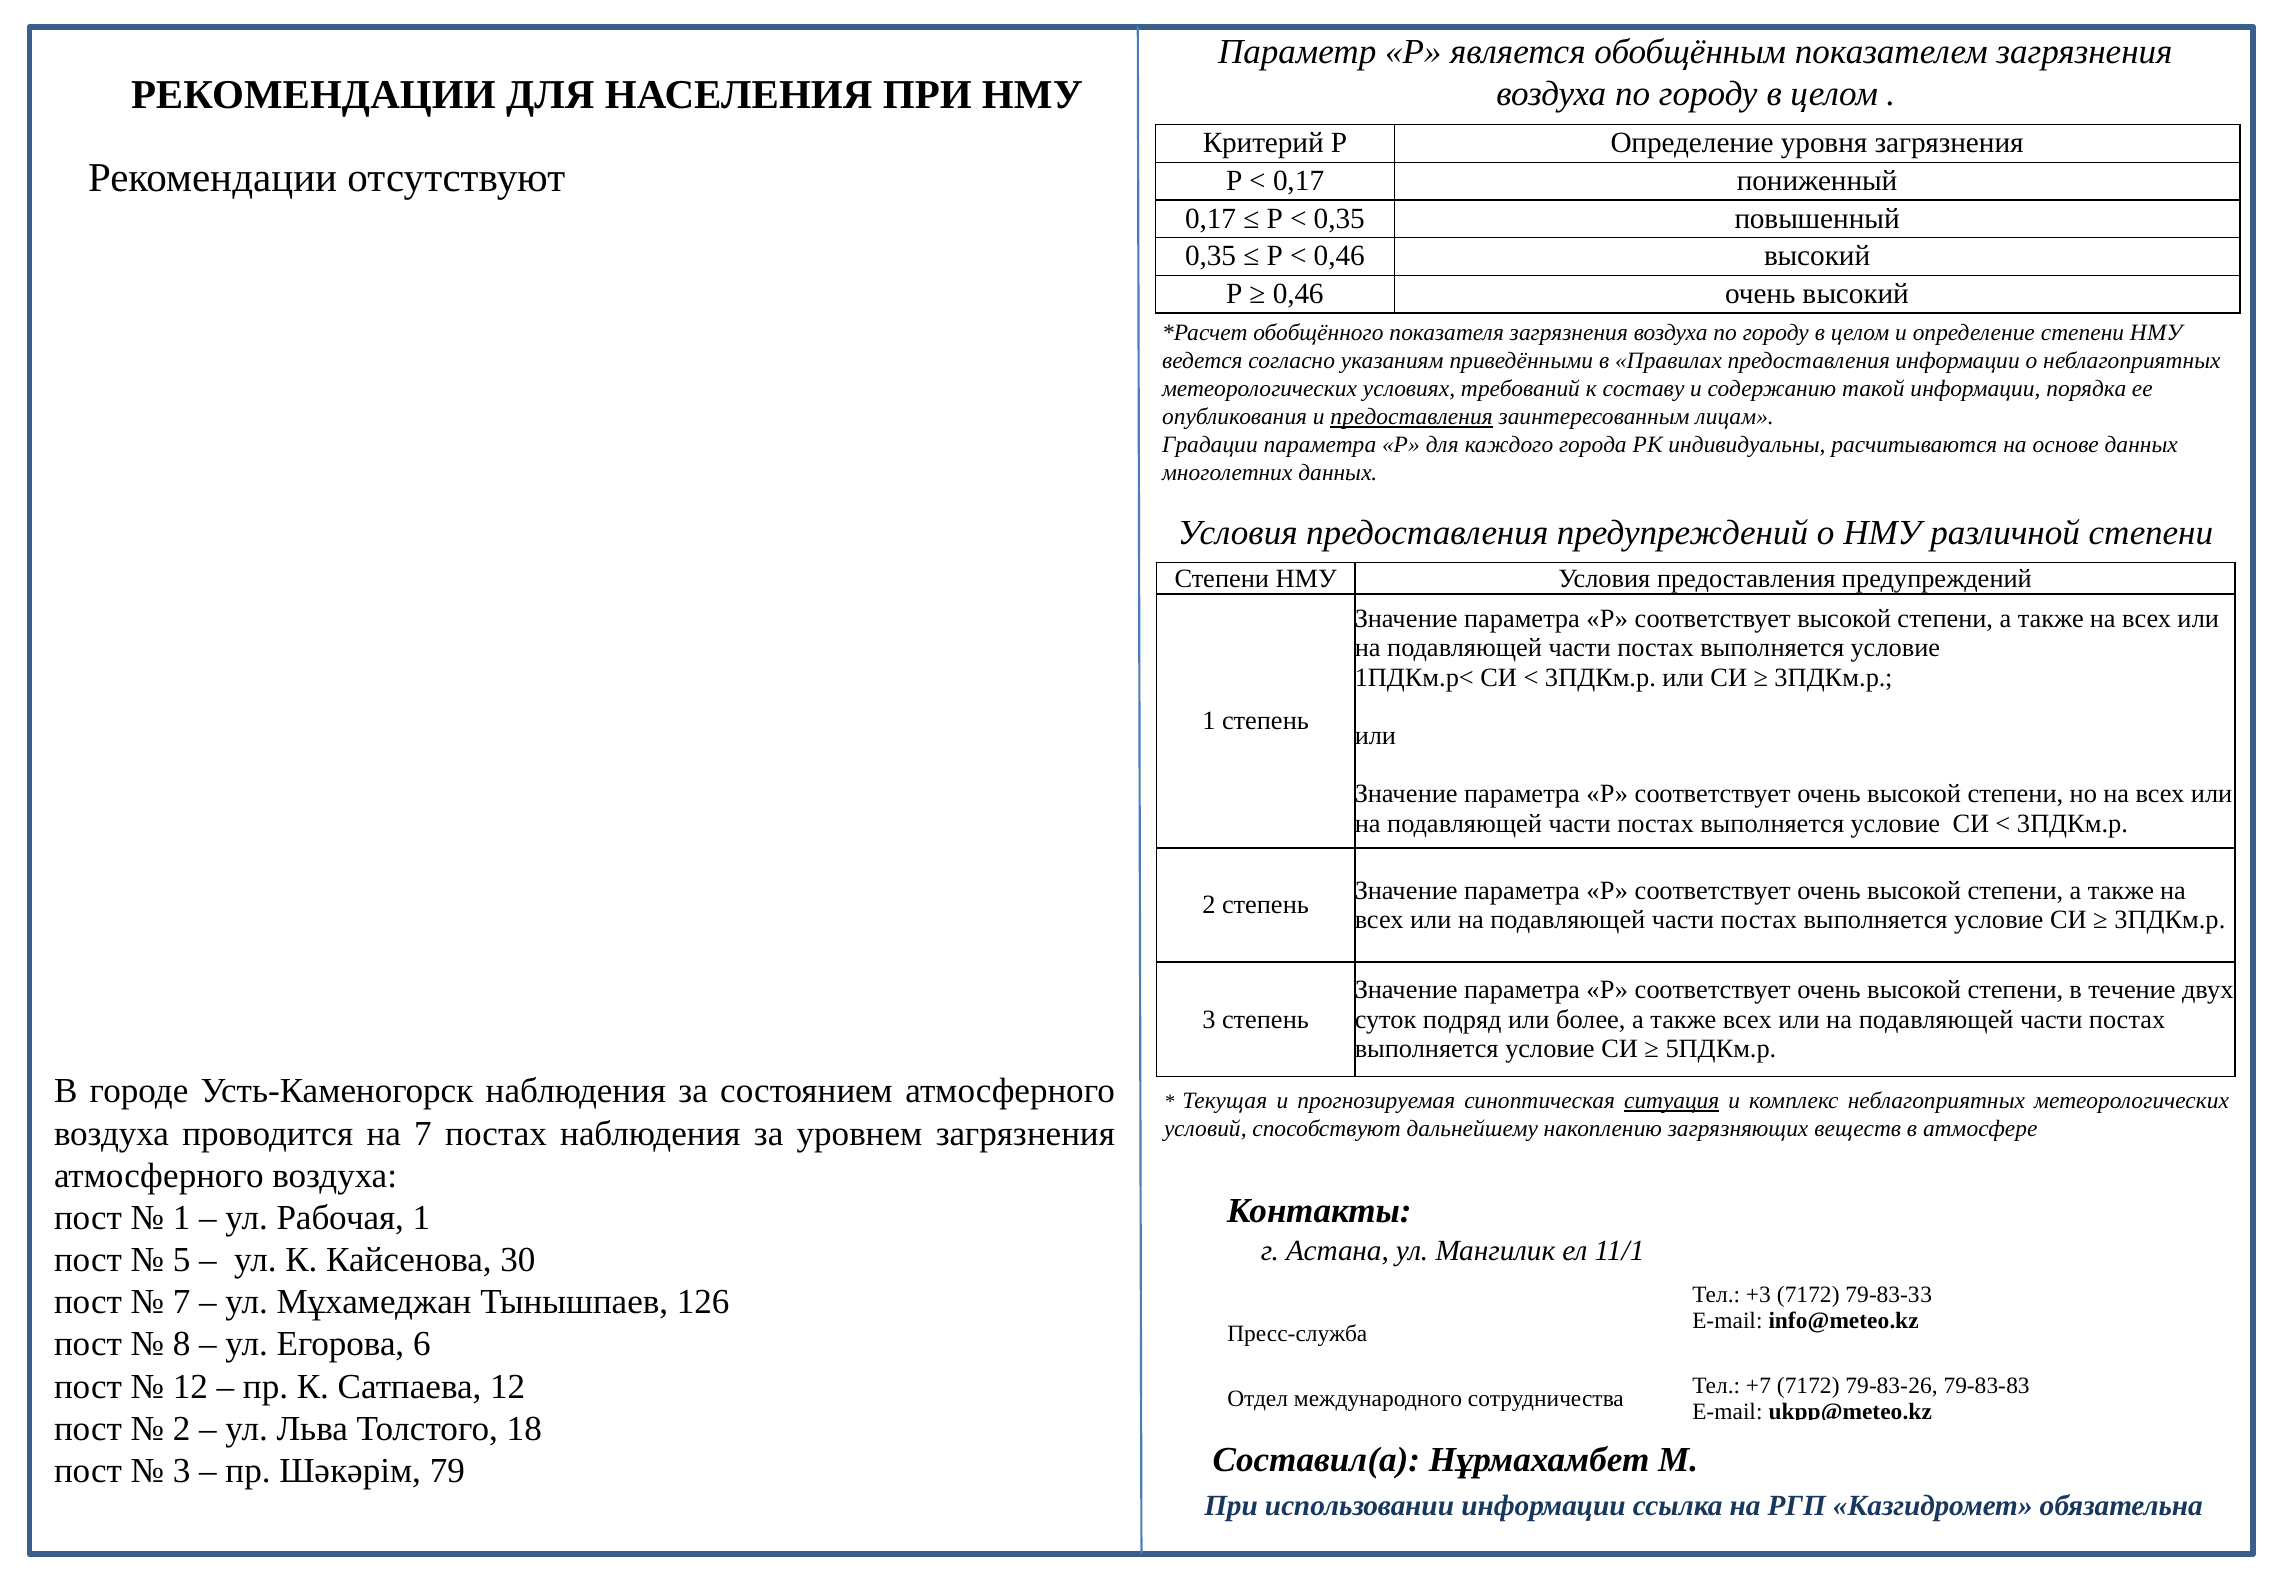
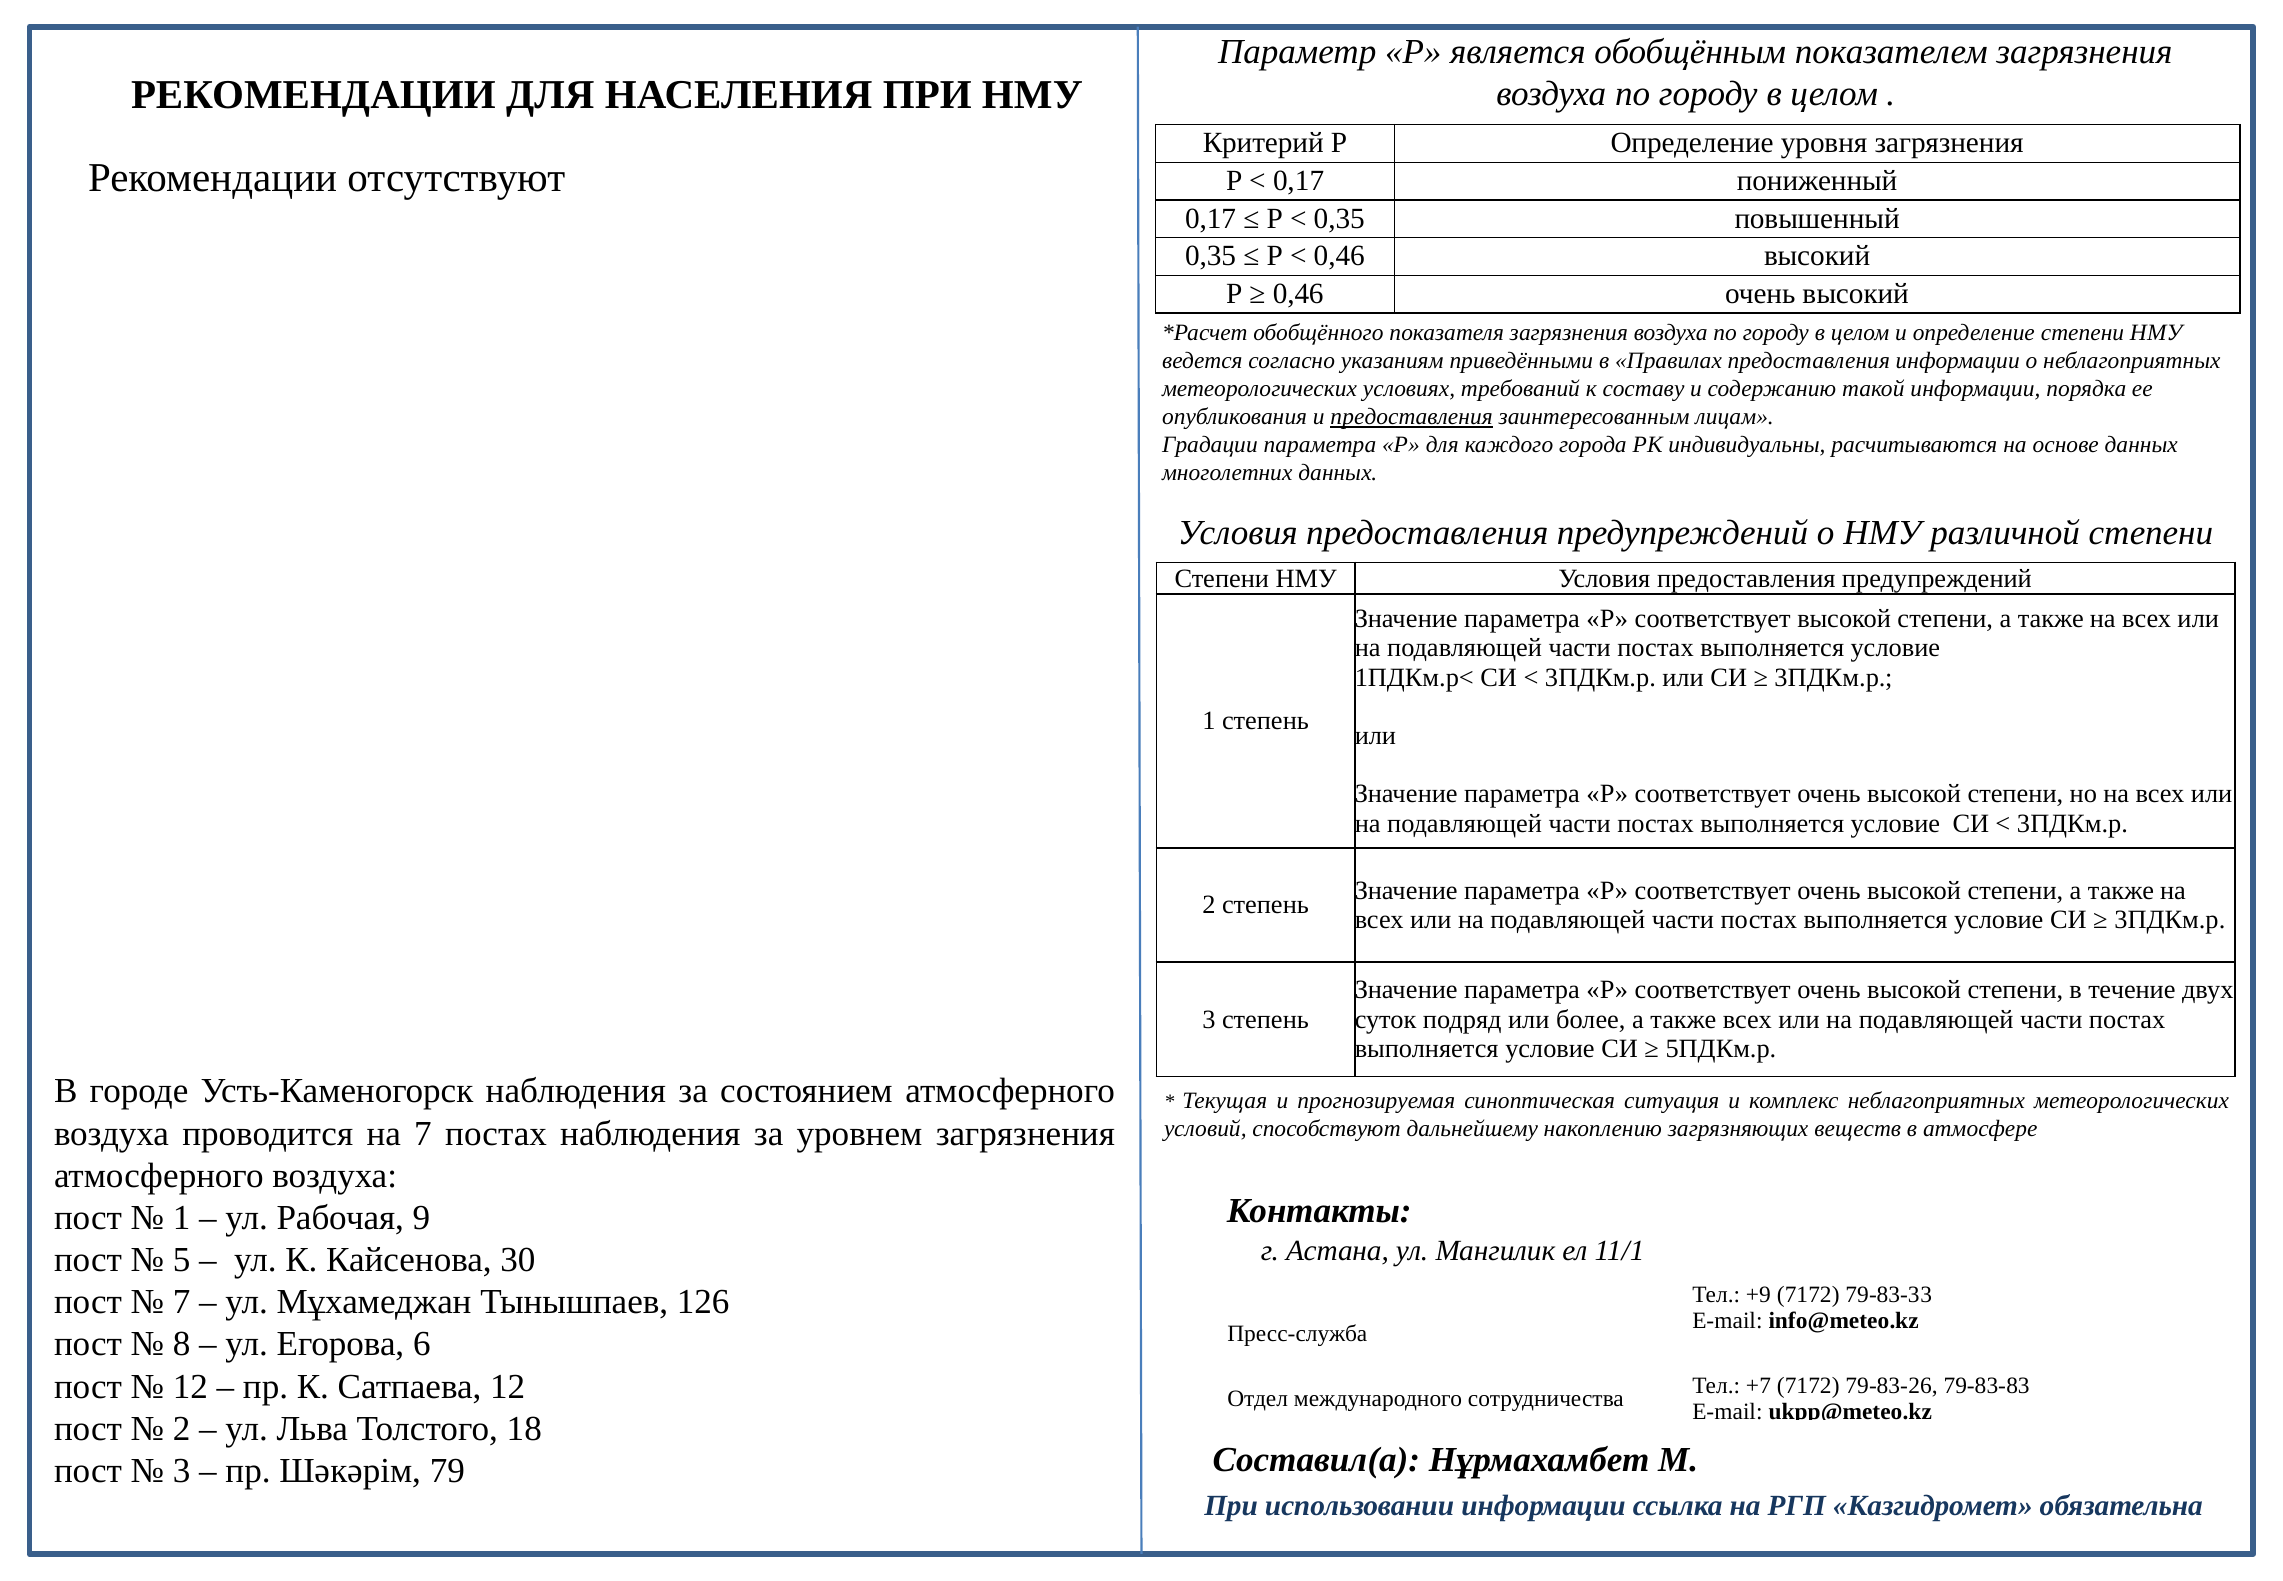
ситуация underline: present -> none (1672, 1101)
Рабочая 1: 1 -> 9 (422, 1217)
+3: +3 -> +9 (1758, 1294)
